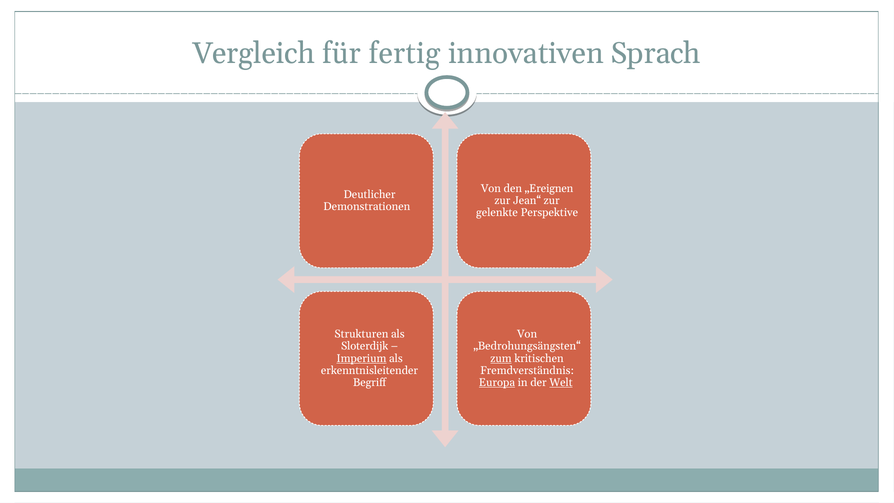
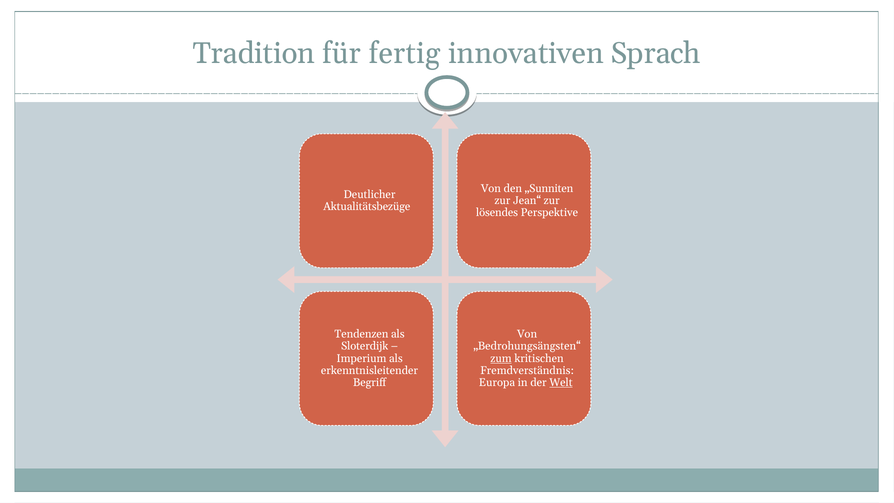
Vergleich: Vergleich -> Tradition (254, 53)
„Ereignen: „Ereignen -> „Sunniten (549, 189)
Demonstrationen: Demonstrationen -> Aktualitätsbezüge (367, 207)
gelenkte: gelenkte -> lösendes (497, 213)
Strukturen: Strukturen -> Tendenzen (361, 334)
Imperium underline: present -> none (361, 358)
Europa underline: present -> none (497, 382)
